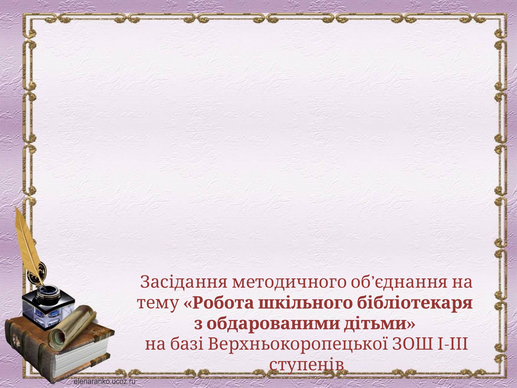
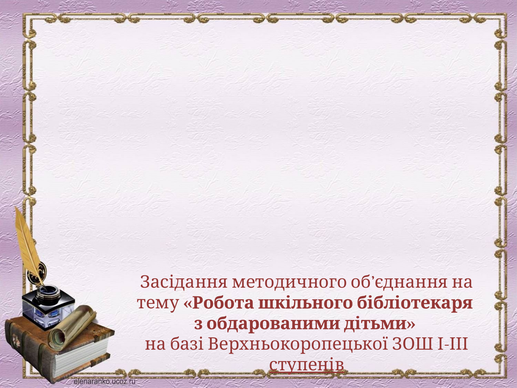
ступенів underline: none -> present (307, 365)
